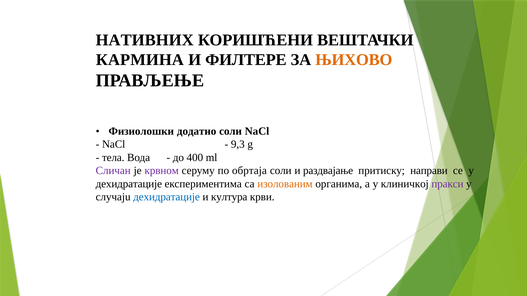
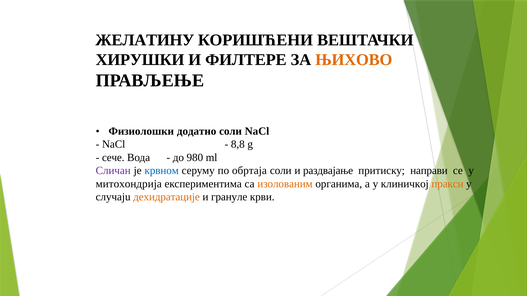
НАТИВНИХ: НАТИВНИХ -> ЖЕЛАТИНУ (145, 40)
КАРМИНА: КАРМИНА -> ХИРУШКИ (140, 60)
9,3: 9,3 -> 8,8 (238, 144)
тела: тела -> сече (113, 158)
400: 400 -> 980 (195, 158)
крвном colour: purple -> blue (162, 171)
дехидратације: дехидратације -> митохондрија (129, 184)
пракси colour: purple -> orange (447, 184)
дехидратације colour: blue -> orange (167, 197)
култура: култура -> грануле (229, 197)
